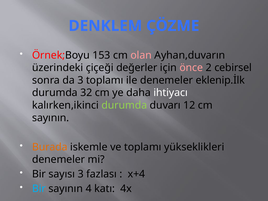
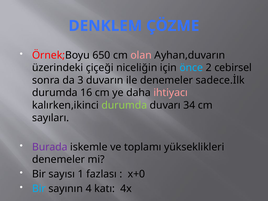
153: 153 -> 650 (101, 55)
değerler: değerler -> niceliğin (137, 68)
önce colour: pink -> light blue (191, 68)
3 toplamı: toplamı -> duvarın (105, 80)
eklenip.İlk: eklenip.İlk -> sadece.İlk (220, 80)
32: 32 -> 16 (86, 93)
ihtiyacı colour: white -> pink (171, 93)
12: 12 -> 34 (189, 105)
sayının: sayının -> sayıları (51, 118)
Burada colour: orange -> purple (50, 147)
sayısı 3: 3 -> 1 (81, 174)
x+4: x+4 -> x+0 (136, 174)
